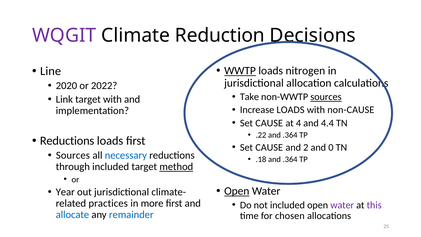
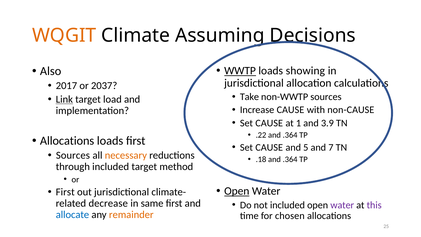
WQGIT colour: purple -> orange (64, 35)
Reduction: Reduction -> Assuming (220, 35)
nitrogen: nitrogen -> showing (305, 71)
Line: Line -> Also (51, 71)
2020: 2020 -> 2017 (66, 86)
2022: 2022 -> 2037 (104, 86)
sources underline: present -> none (326, 97)
Link underline: none -> present (64, 99)
target with: with -> load (112, 99)
Increase LOADS: LOADS -> CAUSE (290, 110)
4: 4 -> 1 (299, 123)
4.4: 4.4 -> 3.9 (327, 123)
Reductions: Reductions -> Allocations (67, 141)
2: 2 -> 5 (306, 147)
0: 0 -> 7 (331, 147)
necessary colour: blue -> orange (126, 155)
method underline: present -> none (176, 167)
Year: Year -> First (65, 192)
practices: practices -> decrease (108, 203)
more: more -> same (152, 203)
remainder colour: blue -> orange (131, 215)
